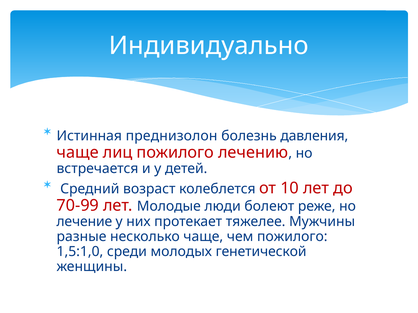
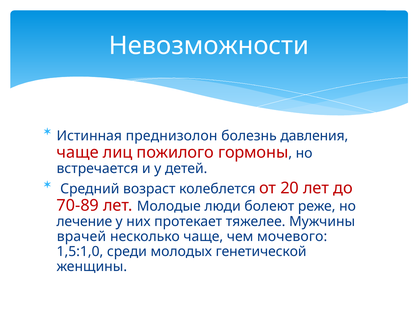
Индивидуально: Индивидуально -> Невозможности (209, 46)
лечению: лечению -> гормоны (253, 153)
10: 10 -> 20 (290, 188)
70-99: 70-99 -> 70-89 (78, 206)
разные: разные -> врачей (81, 237)
чем пожилого: пожилого -> мочевого (292, 237)
